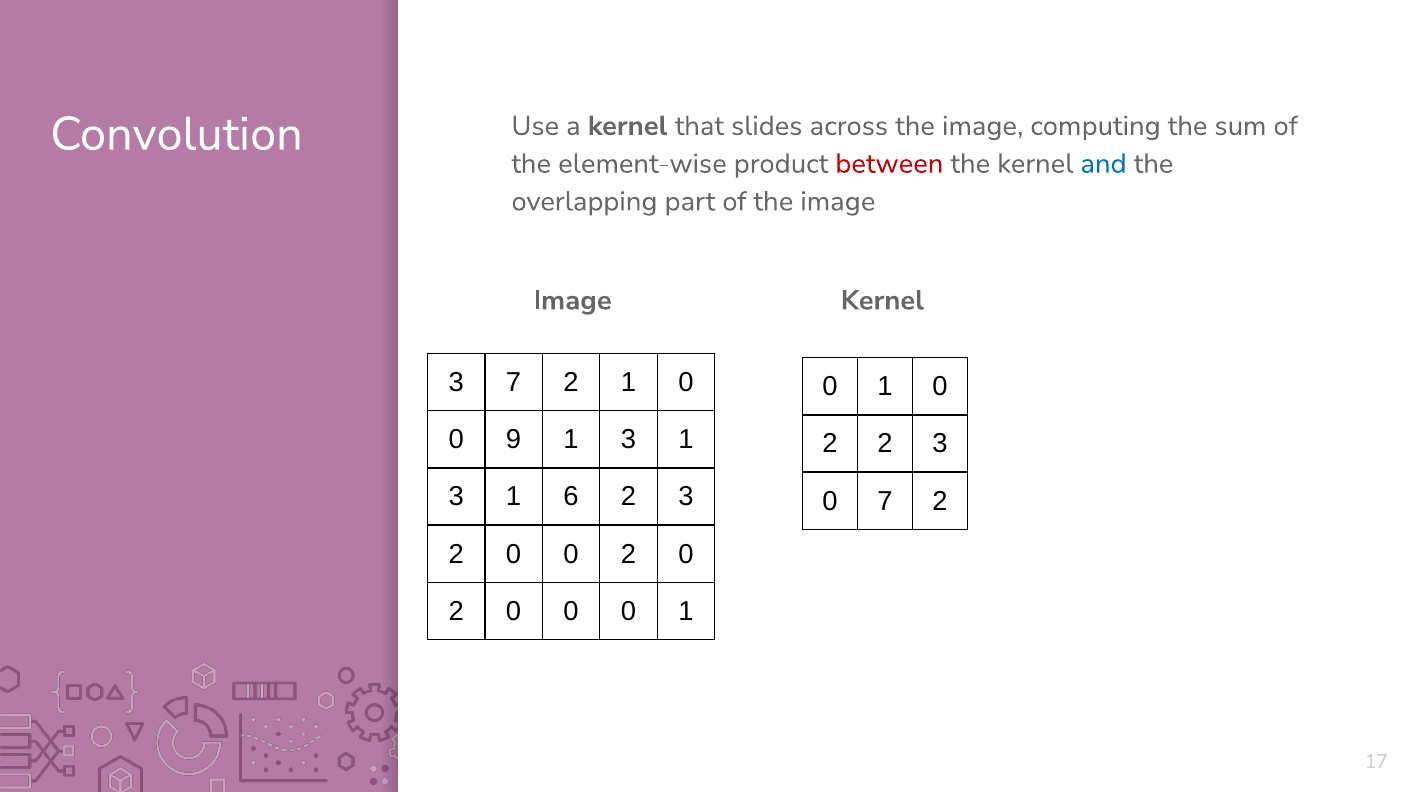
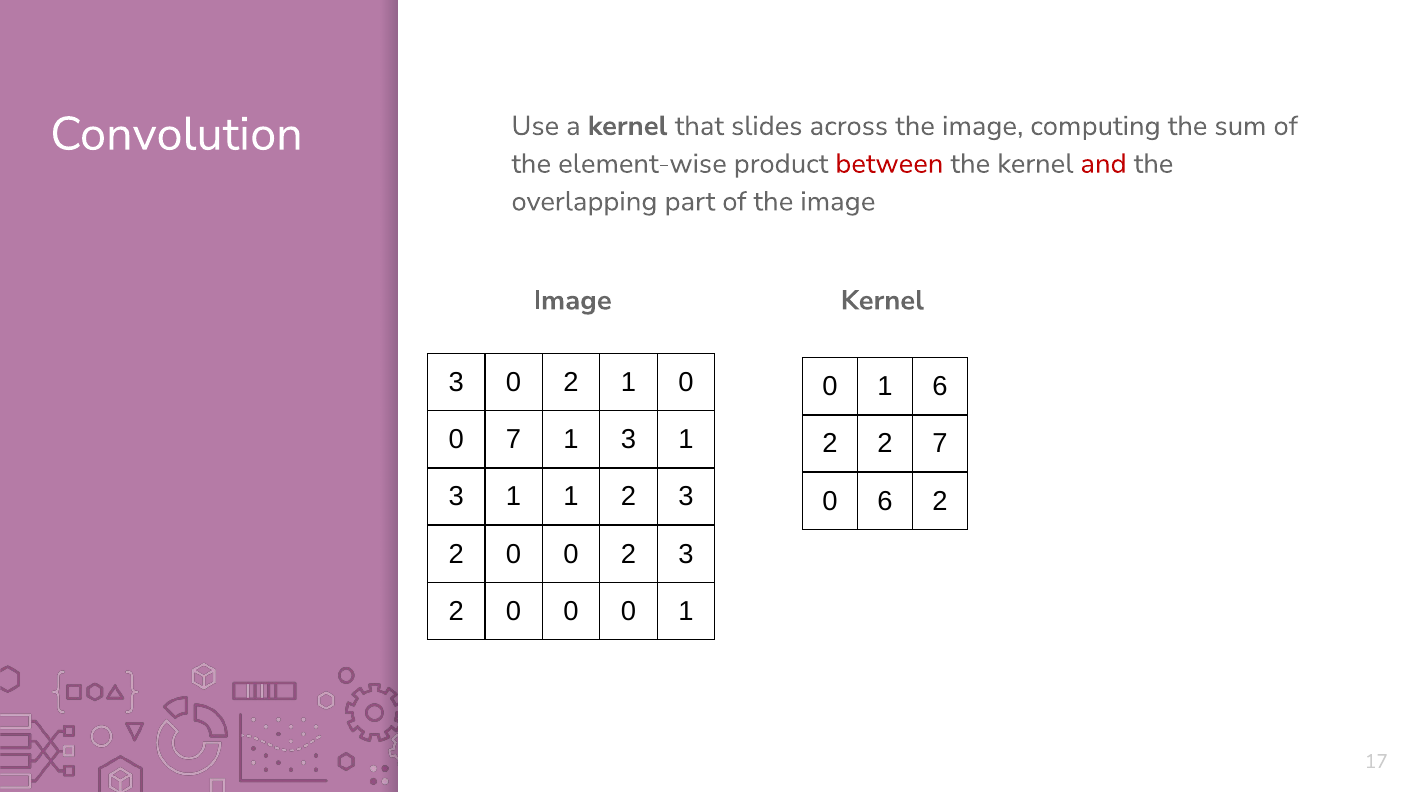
and colour: blue -> red (1104, 164)
3 7: 7 -> 0 (514, 383)
0: 0 -> 6 (940, 387)
0 9: 9 -> 7 (514, 440)
2 2 3: 3 -> 7 (940, 444)
1 6: 6 -> 1 (571, 497)
0 7: 7 -> 6 (885, 501)
0 0 2 0: 0 -> 3 (686, 554)
